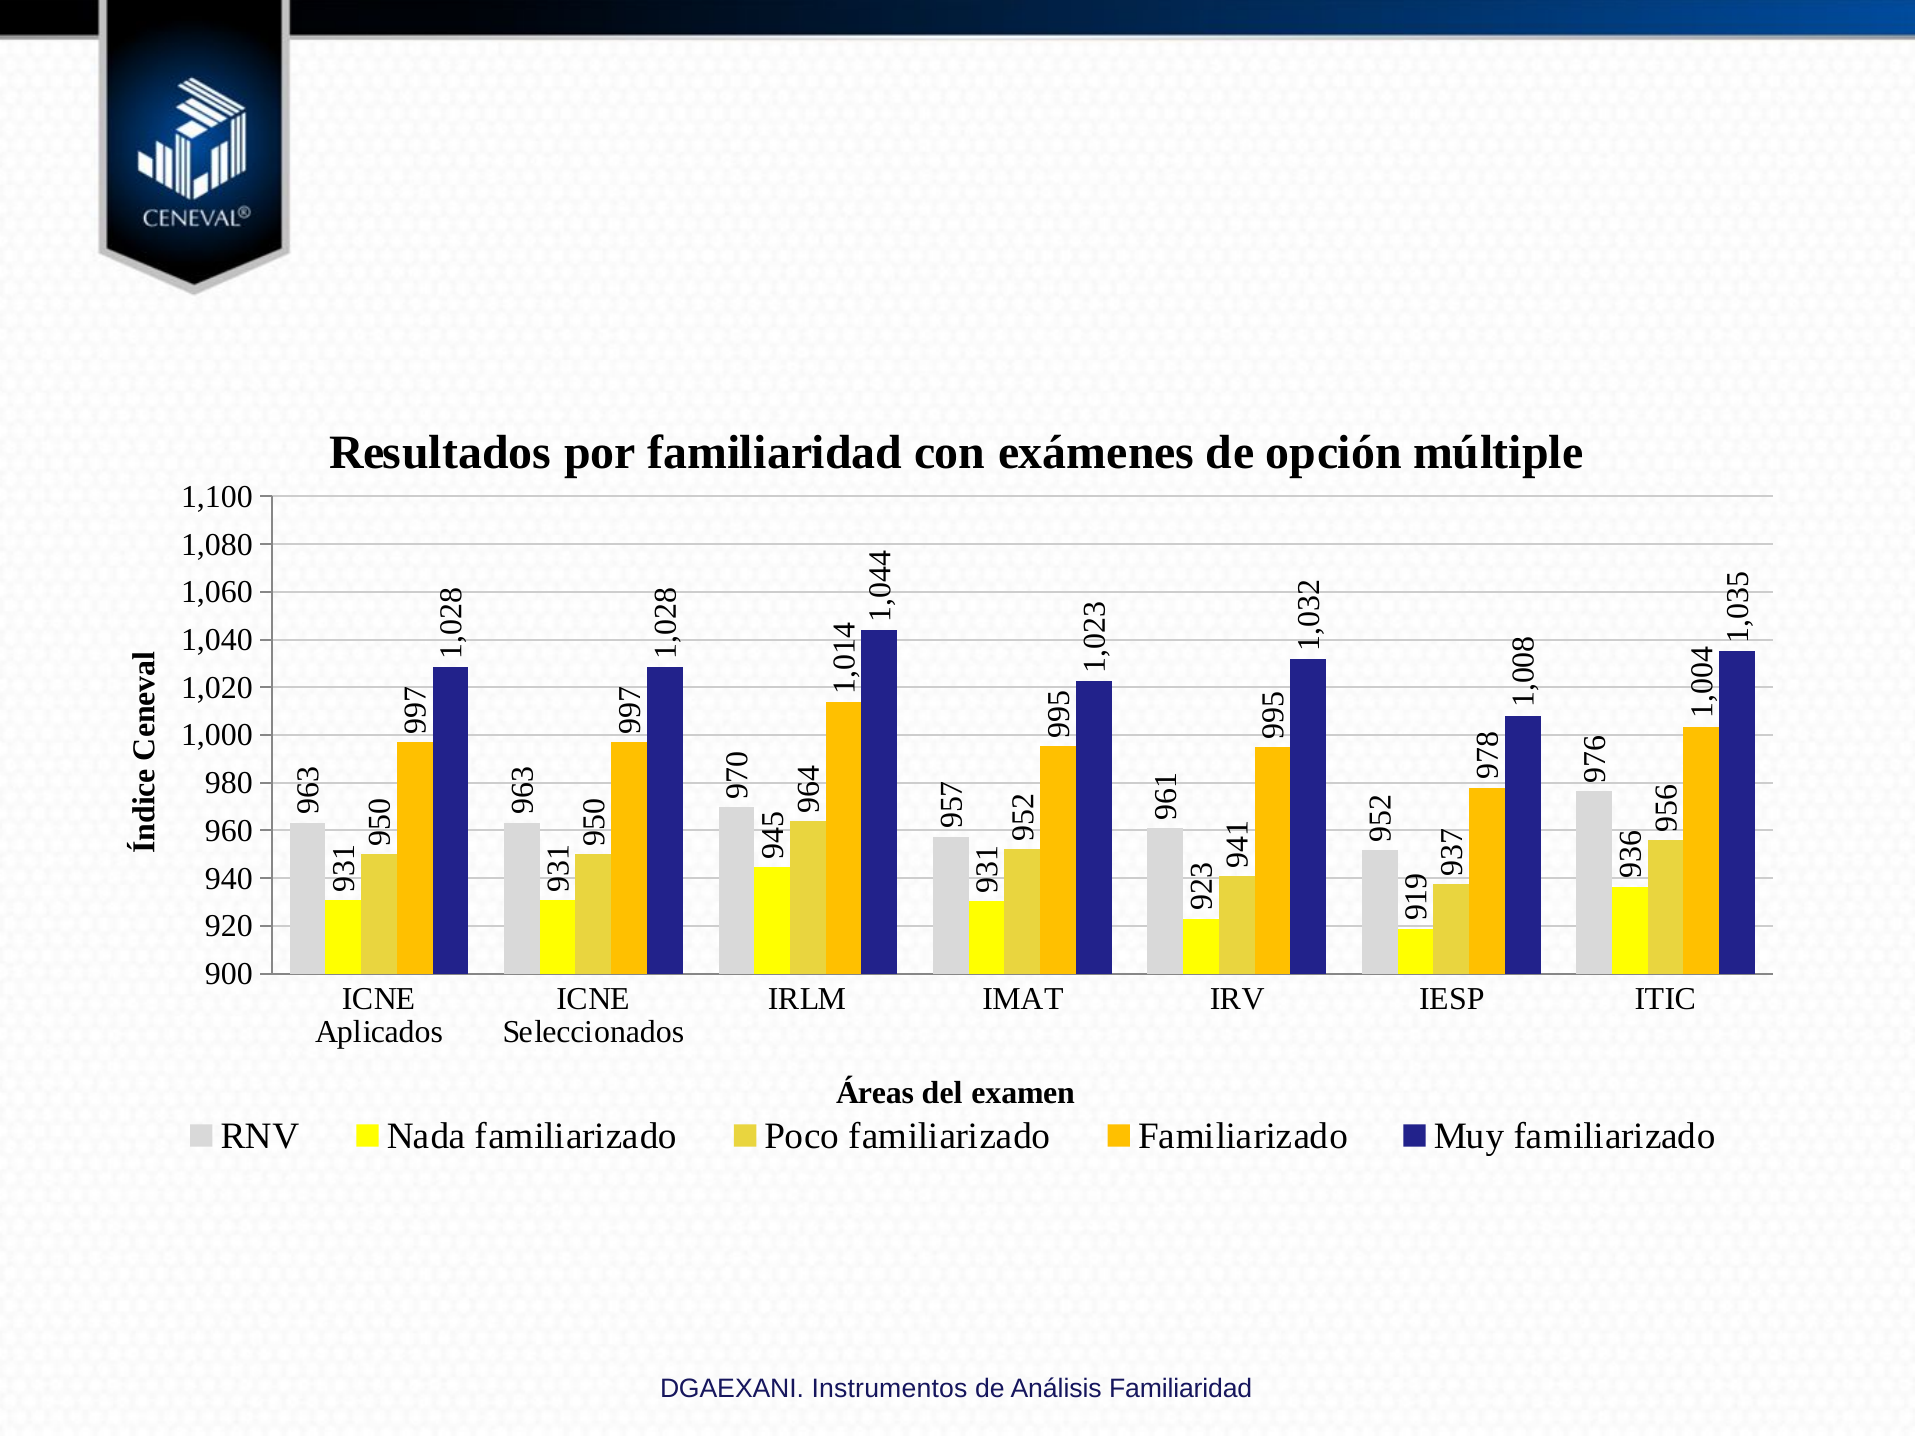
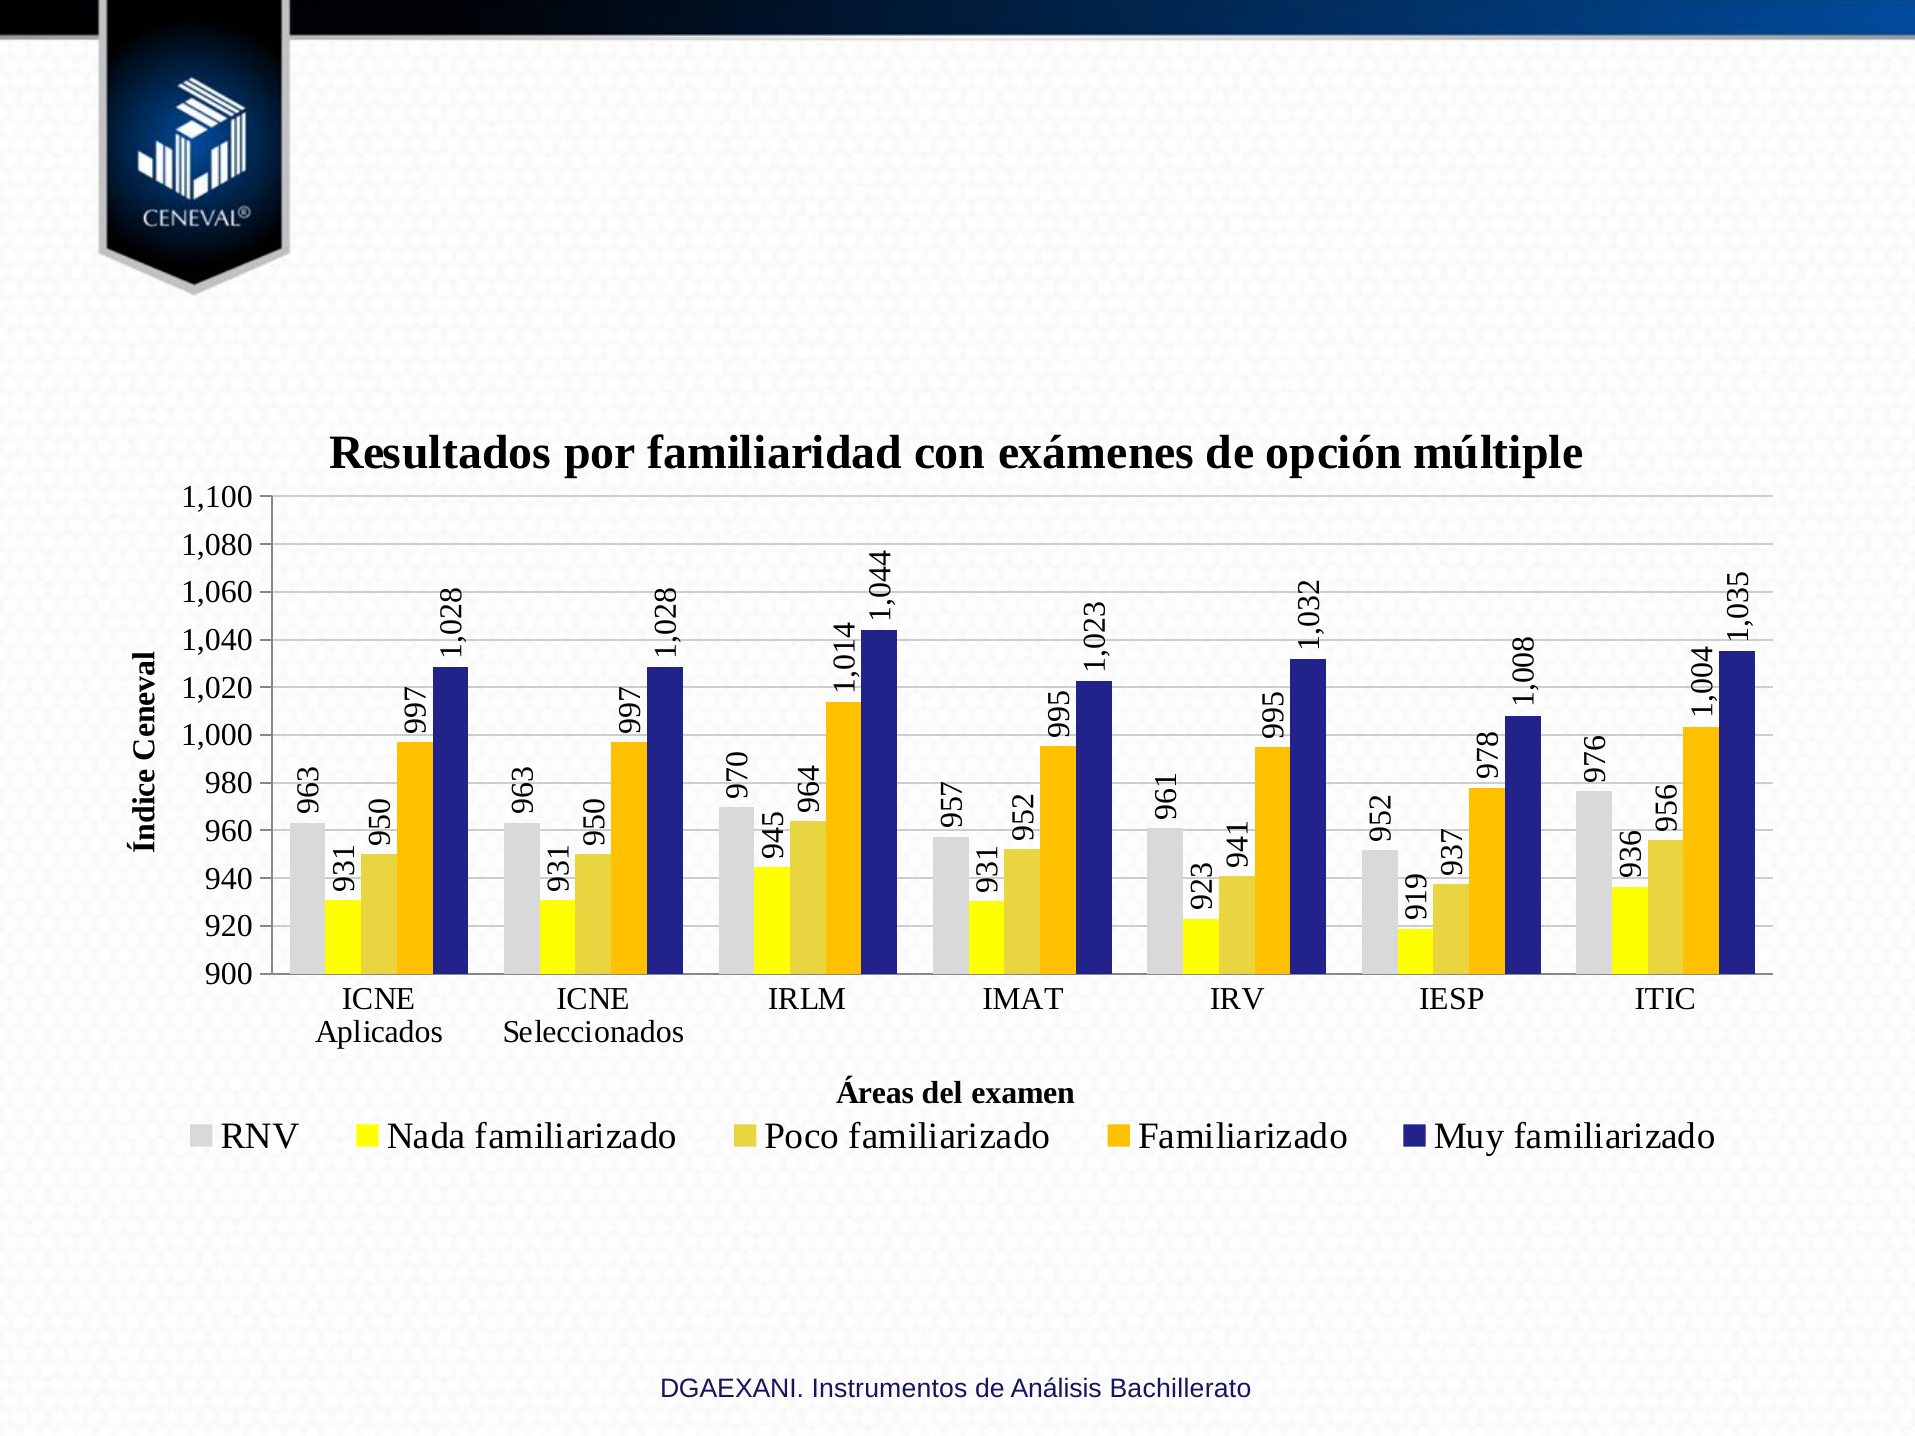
Análisis Familiaridad: Familiaridad -> Bachillerato (1180, 1389)
